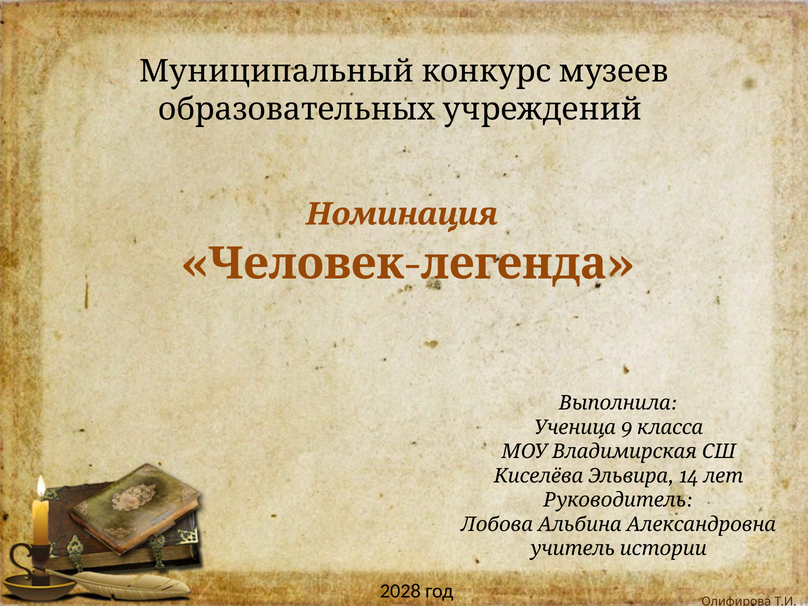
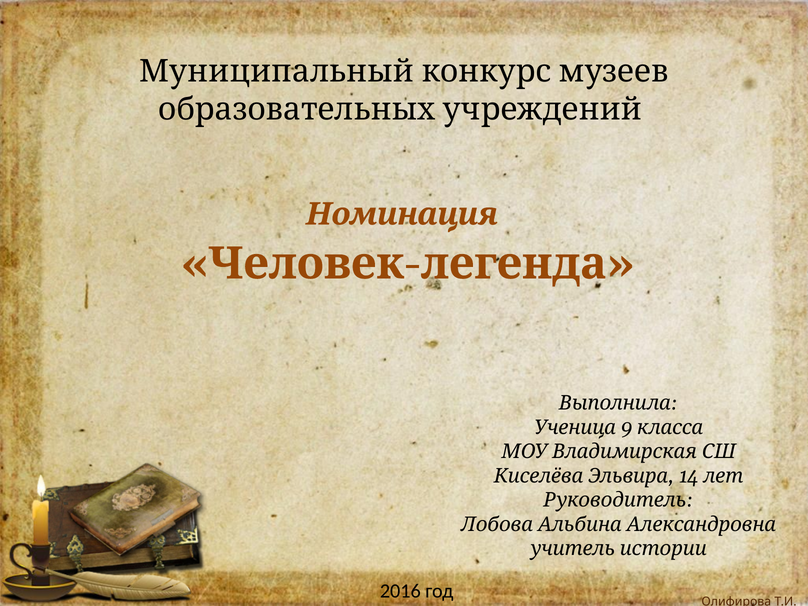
2028: 2028 -> 2016 (400, 591)
